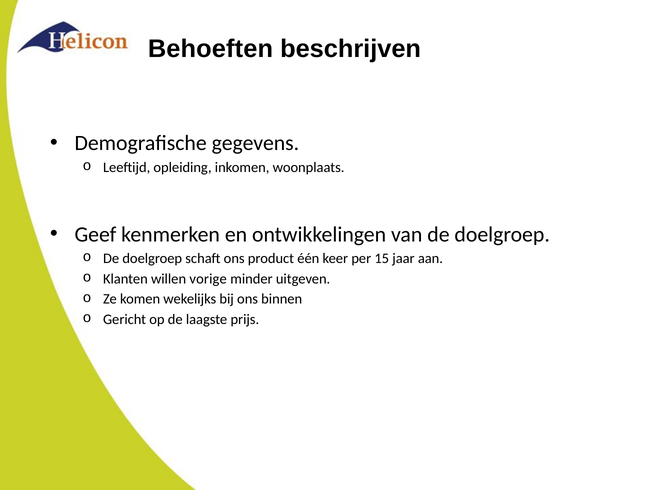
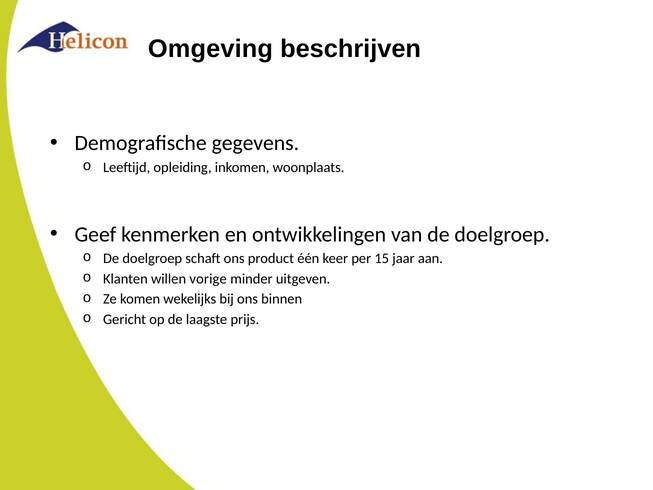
Behoeften: Behoeften -> Omgeving (210, 49)
